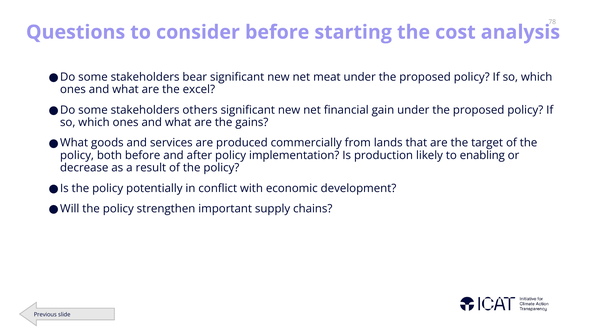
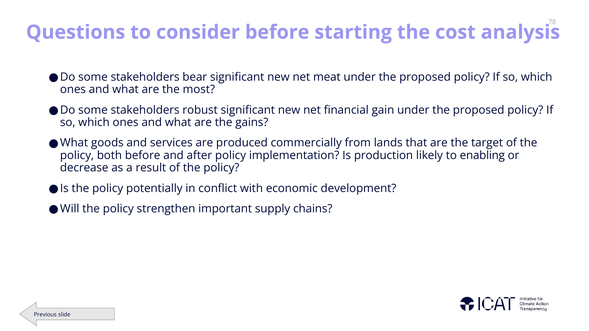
excel: excel -> most (199, 89)
others: others -> robust (200, 110)
